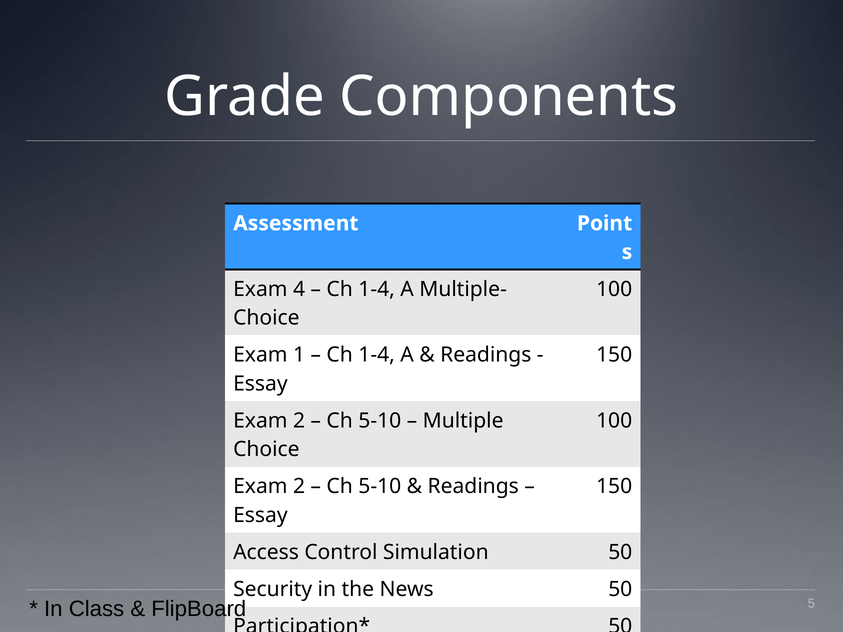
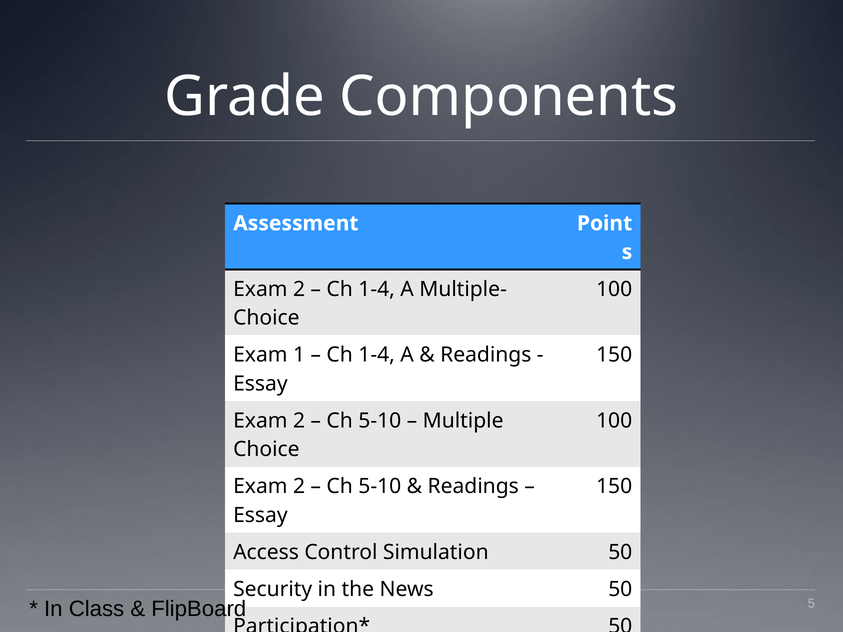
4: 4 -> 2 (299, 289)
